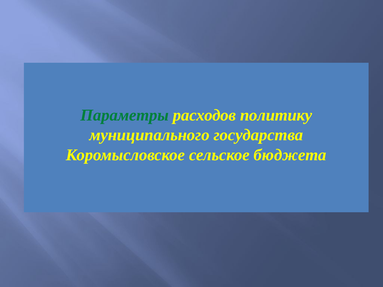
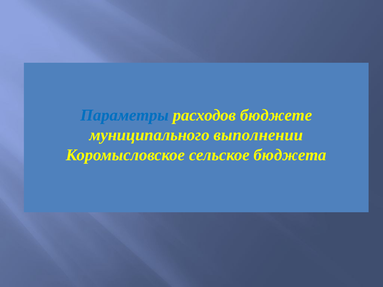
Параметры colour: green -> blue (125, 115)
политику: политику -> бюджете (276, 115)
государства: государства -> выполнении (258, 135)
